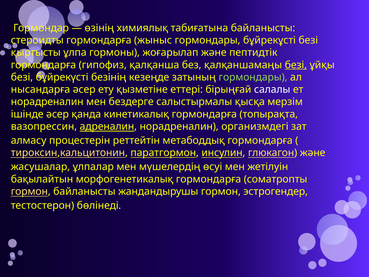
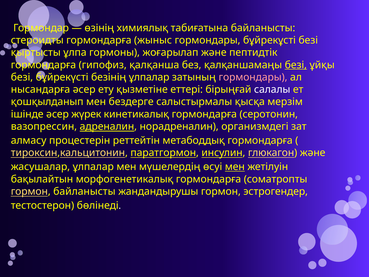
безінің кезеңде: кезеңде -> ұлпалар (149, 77)
гормондары colour: light green -> pink (253, 77)
норадреналин: норадреналин -> қошқылданып (47, 102)
қанда: қанда -> жүрек (86, 114)
топырақта: топырақта -> серотонин (269, 114)
мен underline: none -> present (235, 167)
